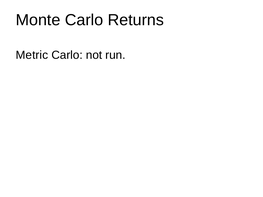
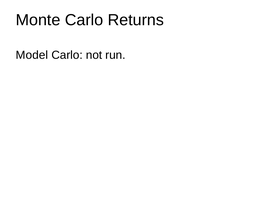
Metric: Metric -> Model (32, 55)
